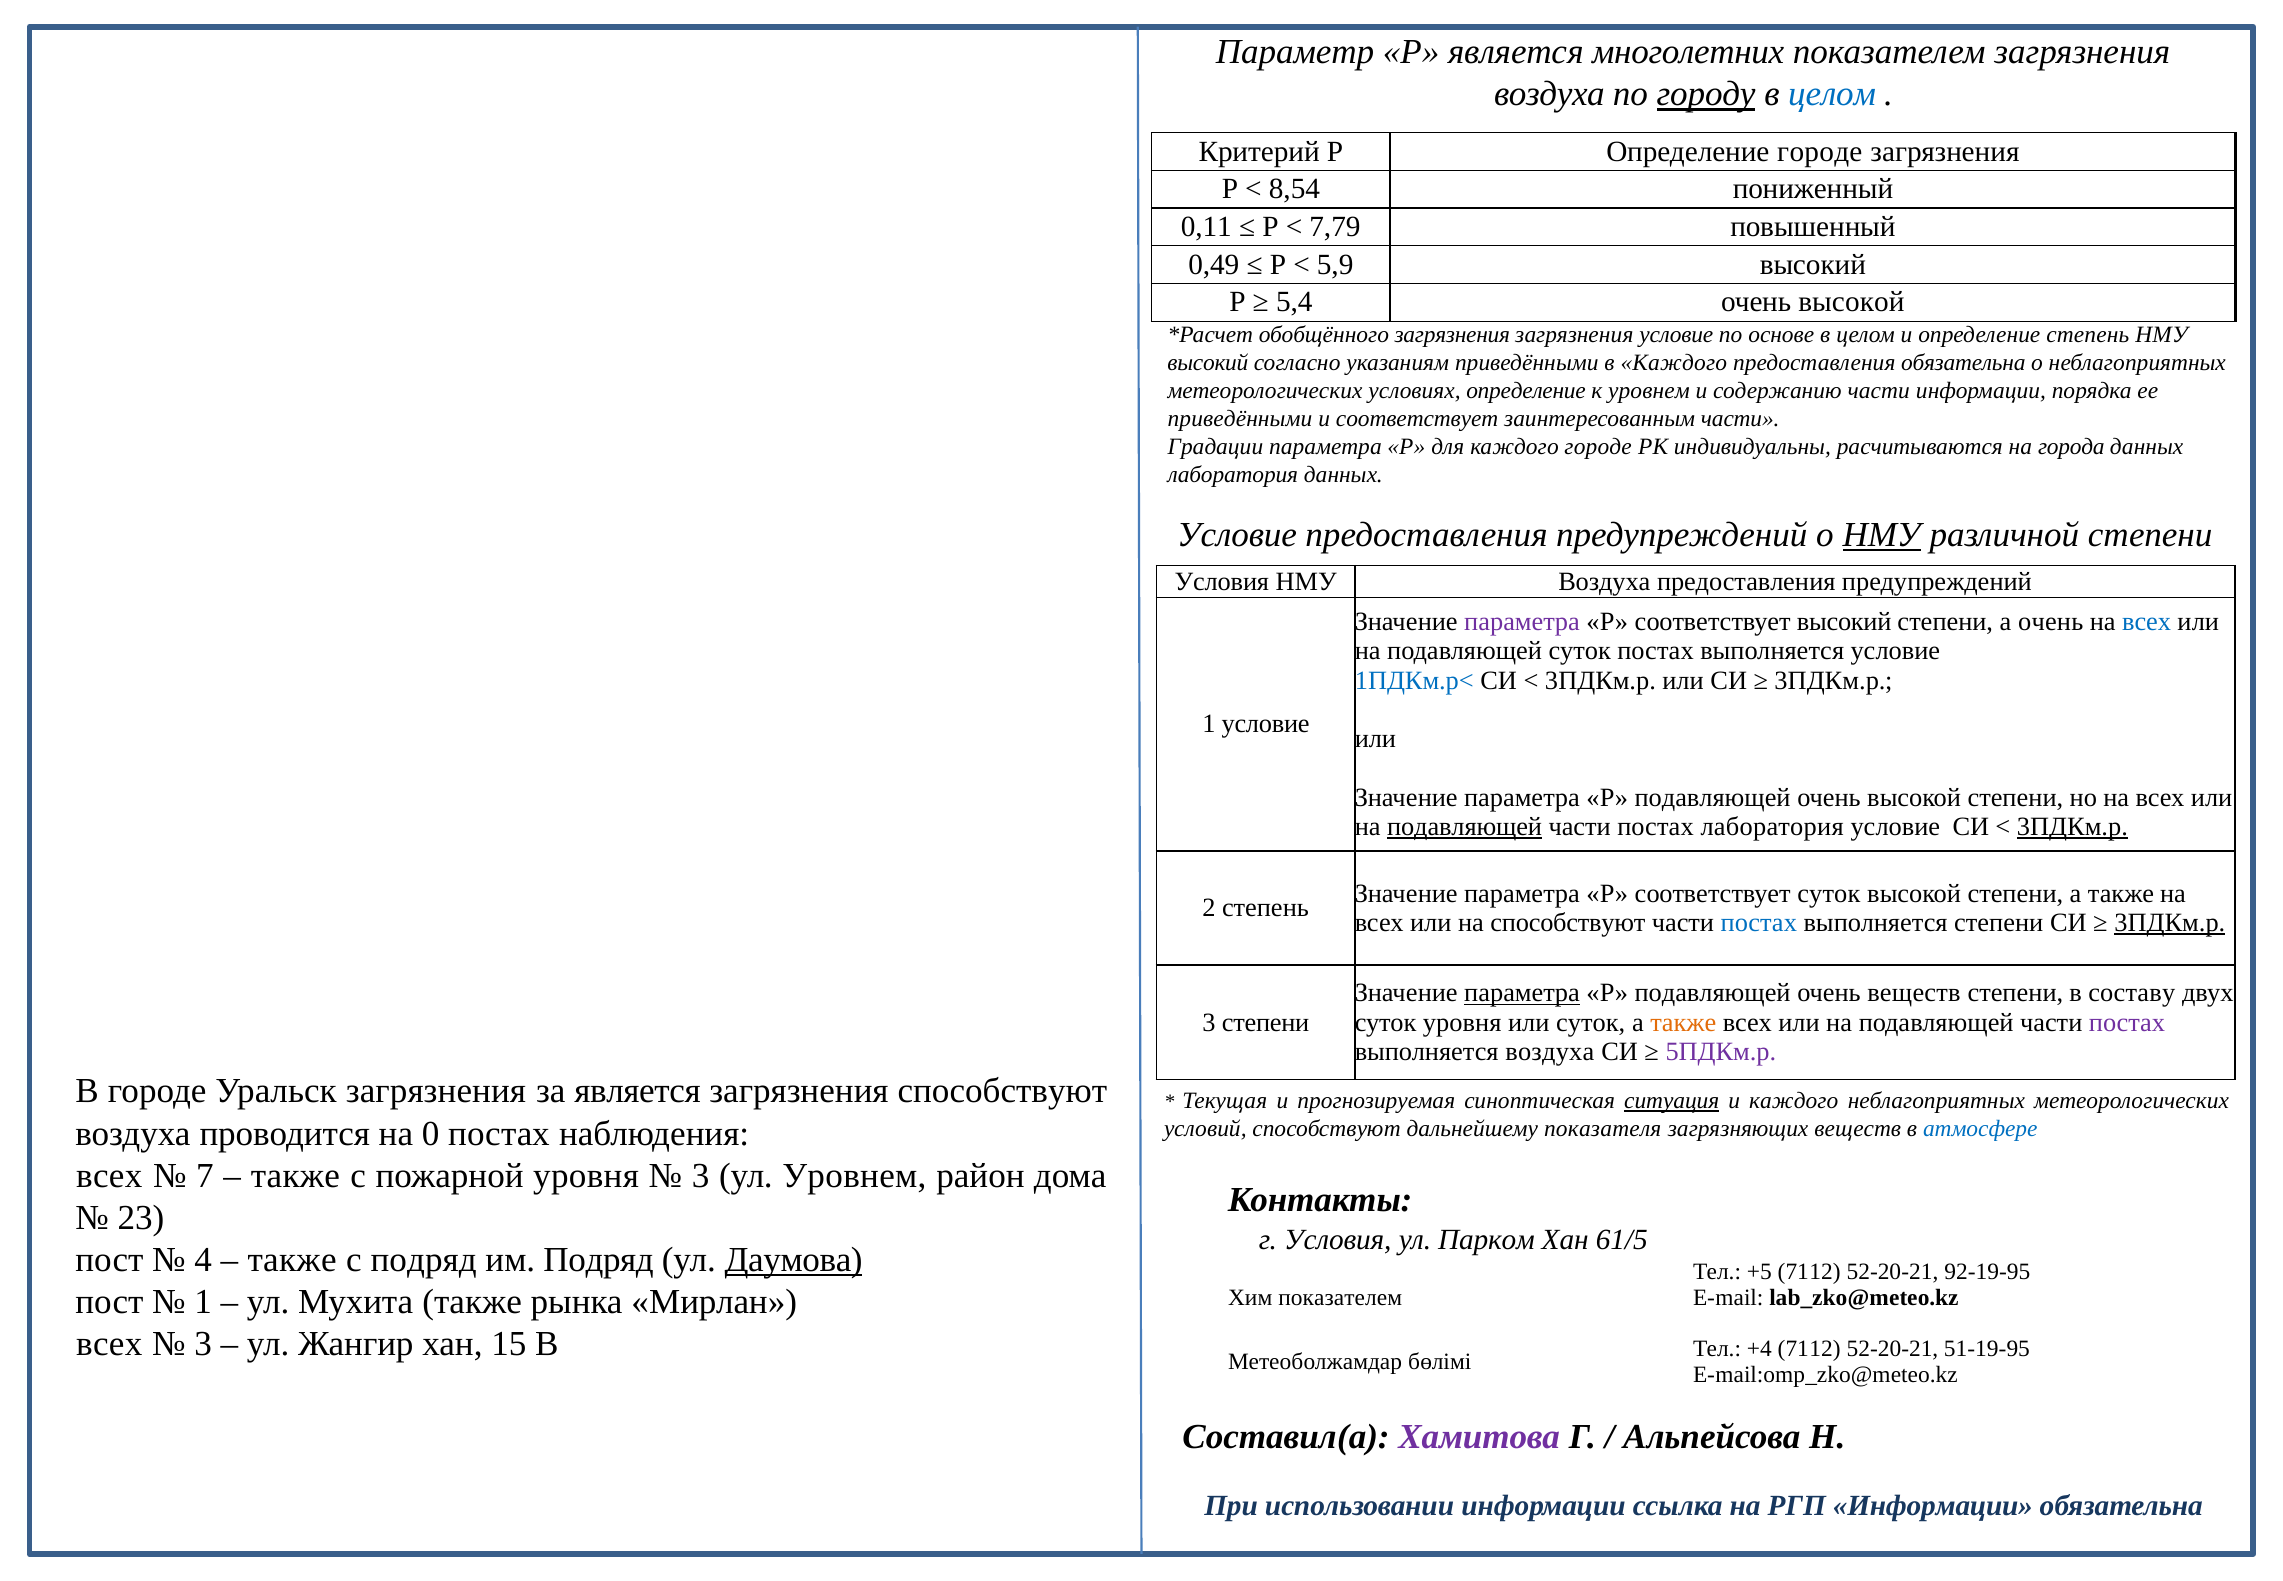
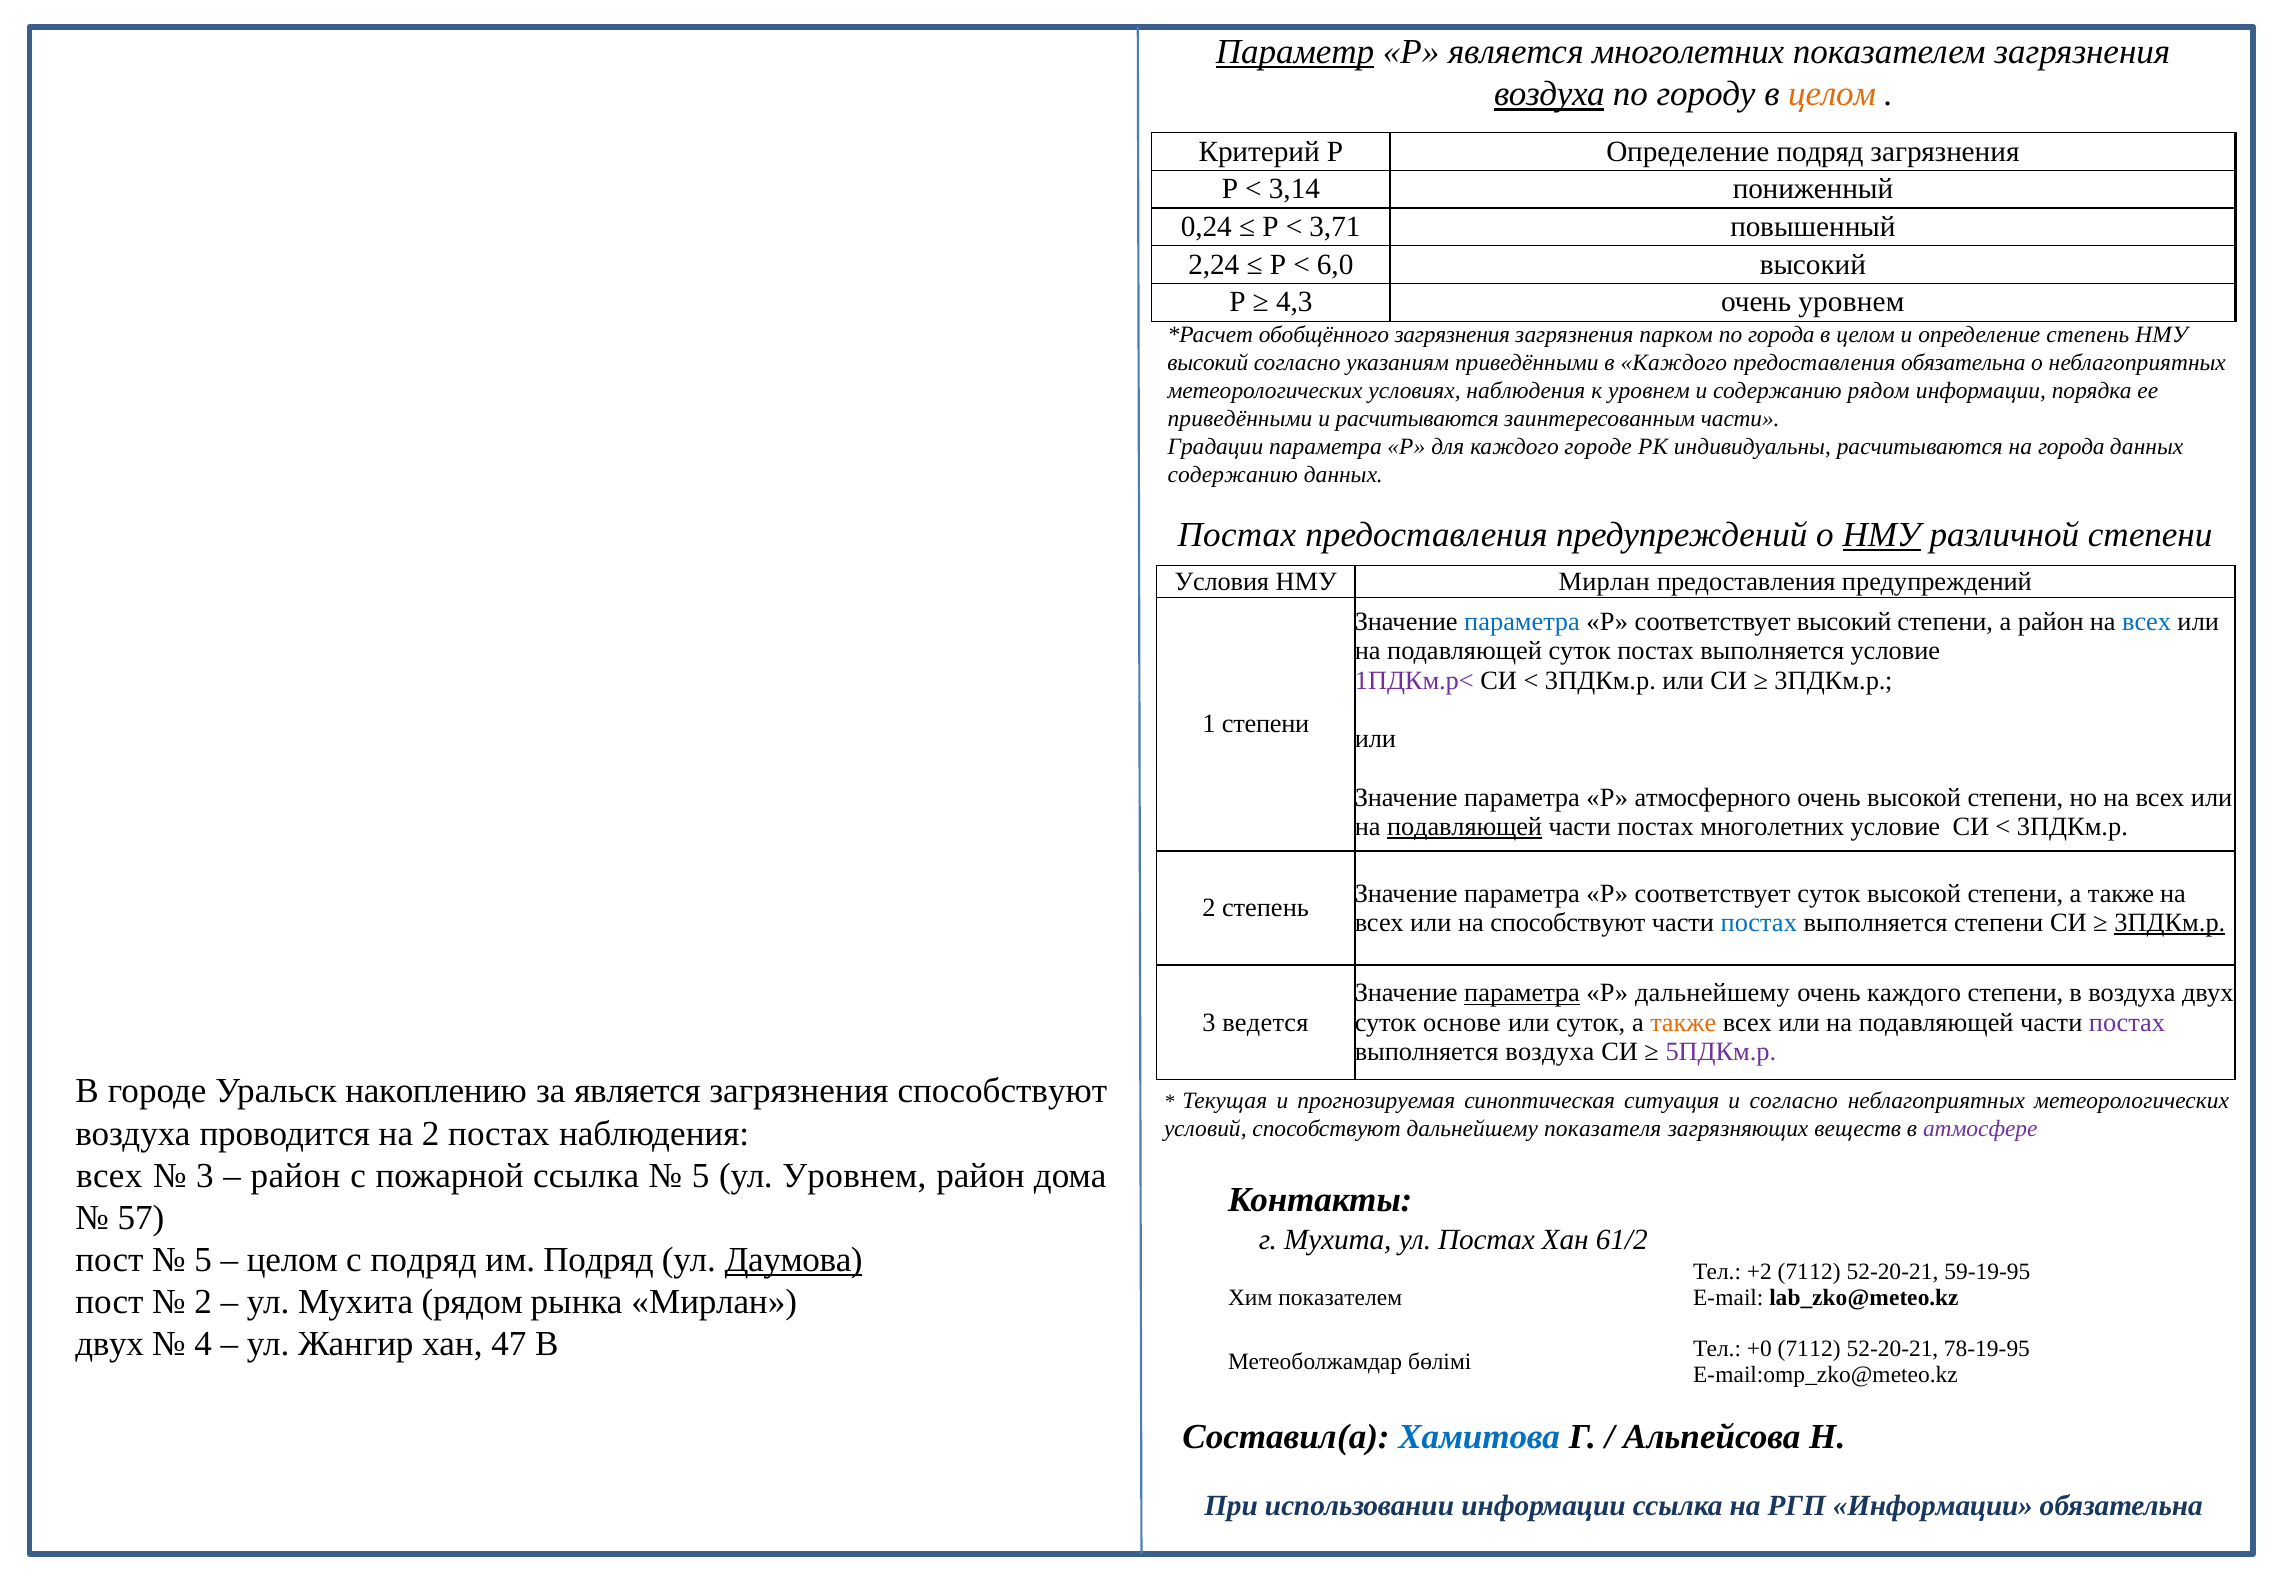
Параметр underline: none -> present (1295, 52)
воздуха underline: none -> present (1549, 94)
городу underline: present -> none (1706, 94)
целом colour: blue -> orange (1832, 94)
Определение городе: городе -> подряд (1820, 151)
8,54: 8,54 -> 3,14 (1294, 189)
0,11: 0,11 -> 0,24 (1206, 227)
7,79: 7,79 -> 3,71 (1335, 227)
0,49: 0,49 -> 2,24 (1214, 264)
5,9: 5,9 -> 6,0 (1335, 264)
5,4: 5,4 -> 4,3 (1294, 302)
высокой: высокой -> уровнем (1851, 302)
загрязнения условие: условие -> парком (1676, 335)
по основе: основе -> города (1781, 335)
условиях определение: определение -> наблюдения (1526, 391)
содержанию части: части -> рядом (1879, 391)
и соответствует: соответствует -> расчитываются (1417, 419)
лаборатория: лаборатория -> содержанию (1233, 475)
Условие: Условие -> Постах (1237, 535)
НМУ Воздуха: Воздуха -> Мирлан (1604, 581)
параметра colour: purple -> blue (1522, 622)
а очень: очень -> район (2051, 622)
1ПДКм.р< colour: blue -> purple (1414, 680)
1 условие: условие -> степени (1266, 724)
подавляющей: подавляющей -> атмосферного (1713, 797)
постах лаборатория: лаборатория -> многолетних (1772, 826)
3ПДКм.р underline: present -> none (2072, 826)
подавляющей: подавляющей -> дальнейшему (1712, 993)
очень веществ: веществ -> каждого (1914, 993)
в составу: составу -> воздуха (2132, 993)
3 степени: степени -> ведется (1265, 1022)
суток уровня: уровня -> основе (1462, 1022)
Уральск загрязнения: загрязнения -> накоплению (436, 1091)
ситуация underline: present -> none (1672, 1101)
и каждого: каждого -> согласно (1794, 1101)
на 0: 0 -> 2 (431, 1133)
атмосфере colour: blue -> purple (1980, 1129)
7: 7 -> 3 (205, 1175)
также: также -> район (295, 1175)
пожарной уровня: уровня -> ссылка (586, 1175)
3: 3 -> 5 (701, 1175)
23: 23 -> 57 (141, 1217)
г Условия: Условия -> Мухита (1338, 1239)
ул Парком: Парком -> Постах (1486, 1239)
61/5: 61/5 -> 61/2 (1622, 1239)
4: 4 -> 5 (203, 1260)
также: также -> целом (292, 1260)
+5: +5 -> +2 (1759, 1271)
92-19-95: 92-19-95 -> 59-19-95 (1987, 1271)
1: 1 -> 2 (203, 1302)
Мухита также: также -> рядом (472, 1302)
всех: всех -> двух (110, 1344)
3: 3 -> 4 (203, 1344)
15: 15 -> 47 (509, 1344)
+4: +4 -> +0 (1759, 1349)
51-19-95: 51-19-95 -> 78-19-95 (1987, 1349)
Хамитова colour: purple -> blue (1479, 1436)
